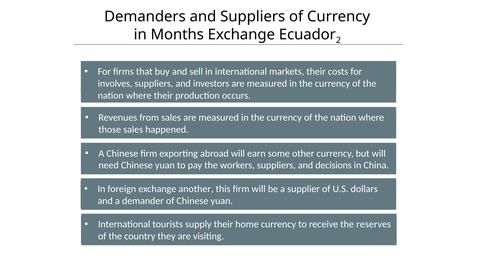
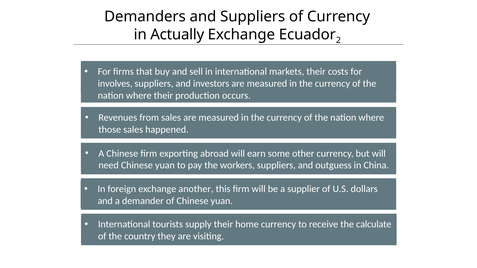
Months: Months -> Actually (177, 34)
decisions: decisions -> outguess (334, 166)
reserves: reserves -> calculate (374, 225)
